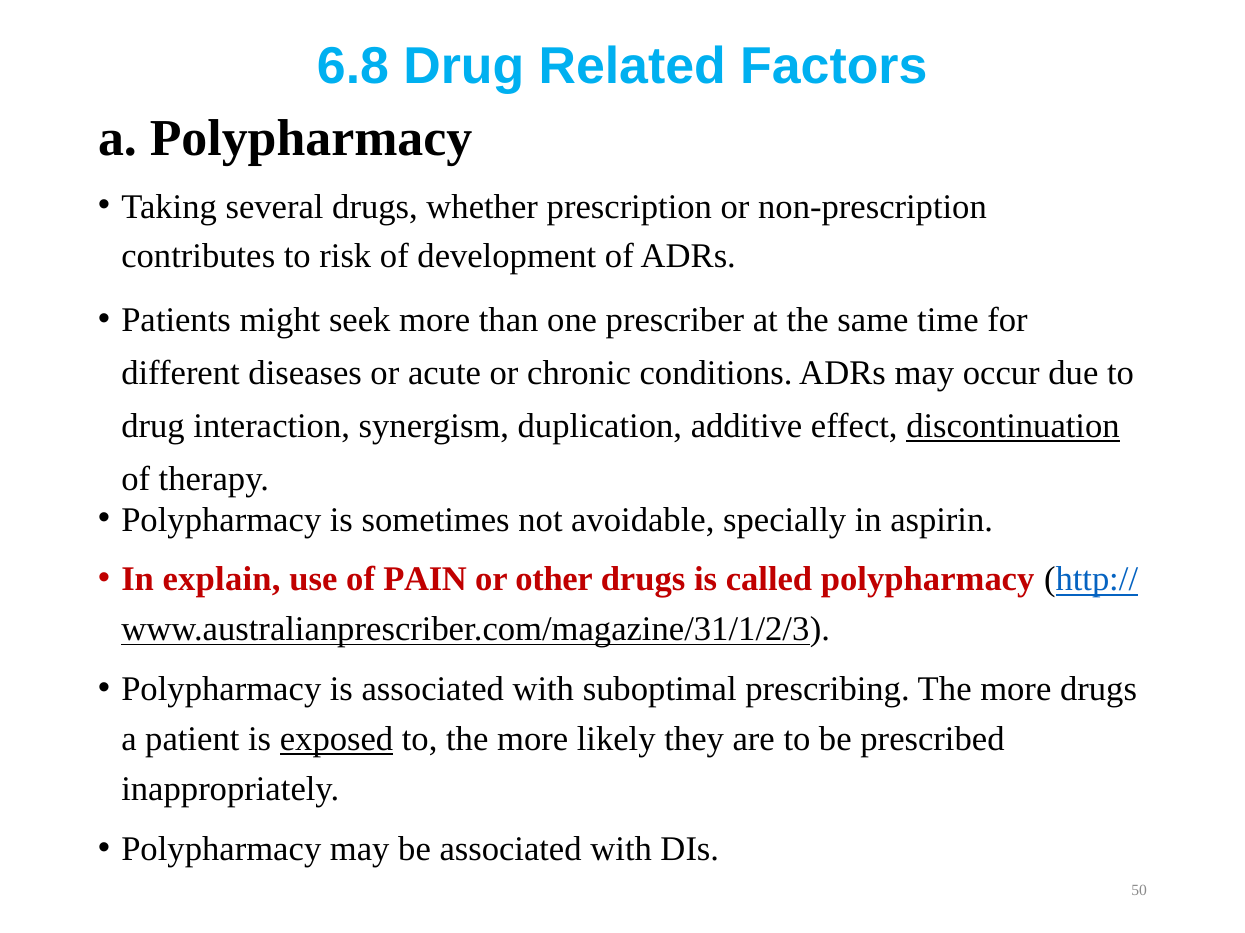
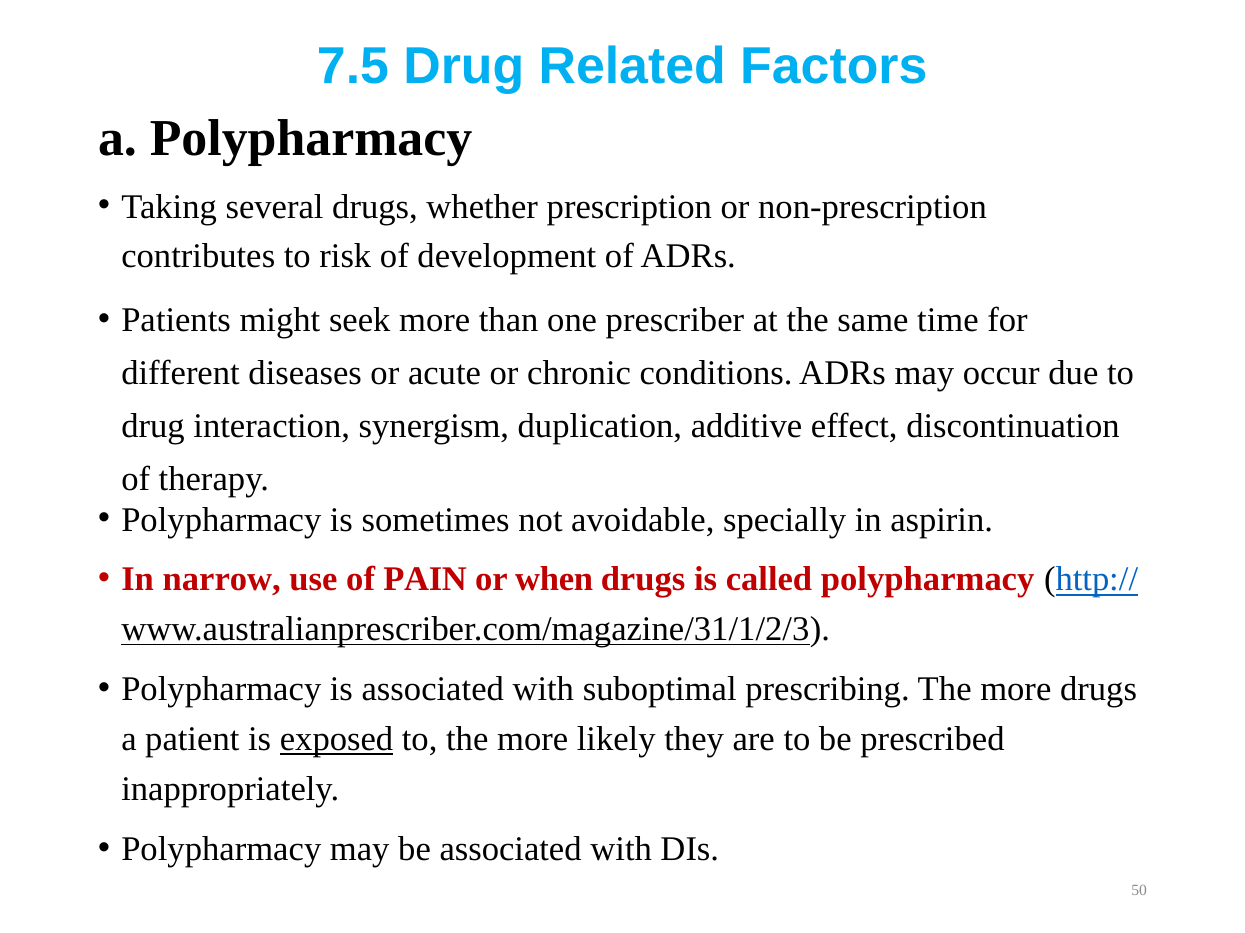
6.8: 6.8 -> 7.5 (353, 67)
discontinuation underline: present -> none (1013, 426)
explain: explain -> narrow (222, 580)
other: other -> when (554, 580)
